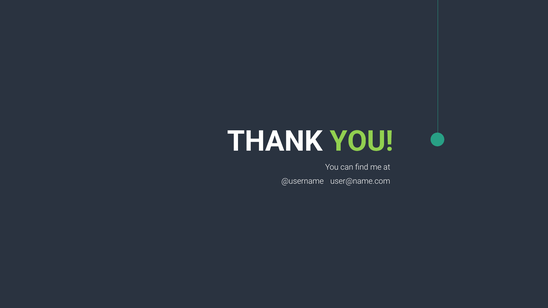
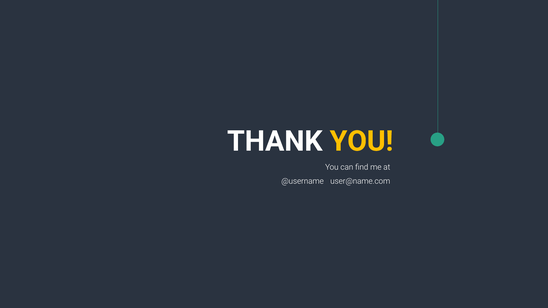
YOU colour: light green -> yellow (361, 141)
